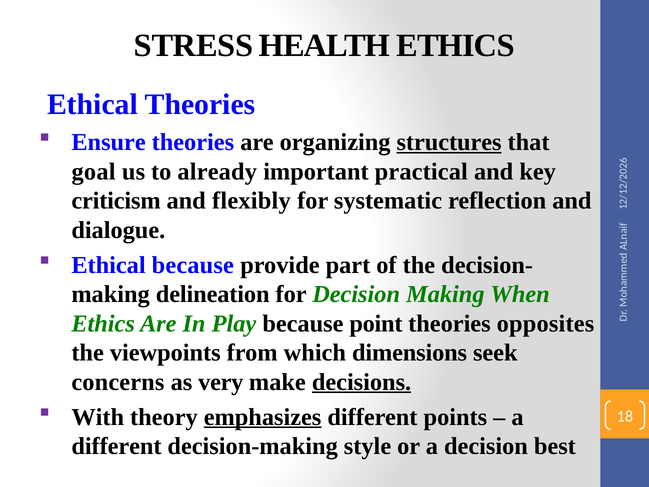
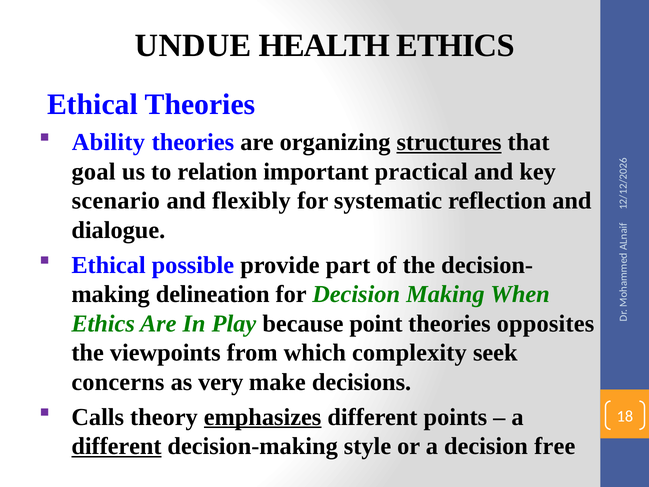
STRESS: STRESS -> UNDUE (193, 46)
Ensure: Ensure -> Ability (108, 142)
already: already -> relation (217, 171)
criticism: criticism -> scenario (116, 201)
Ethical because: because -> possible (193, 265)
dimensions: dimensions -> complexity (409, 353)
decisions underline: present -> none (362, 382)
With: With -> Calls (98, 417)
different underline: none -> present (116, 446)
best: best -> free (555, 446)
